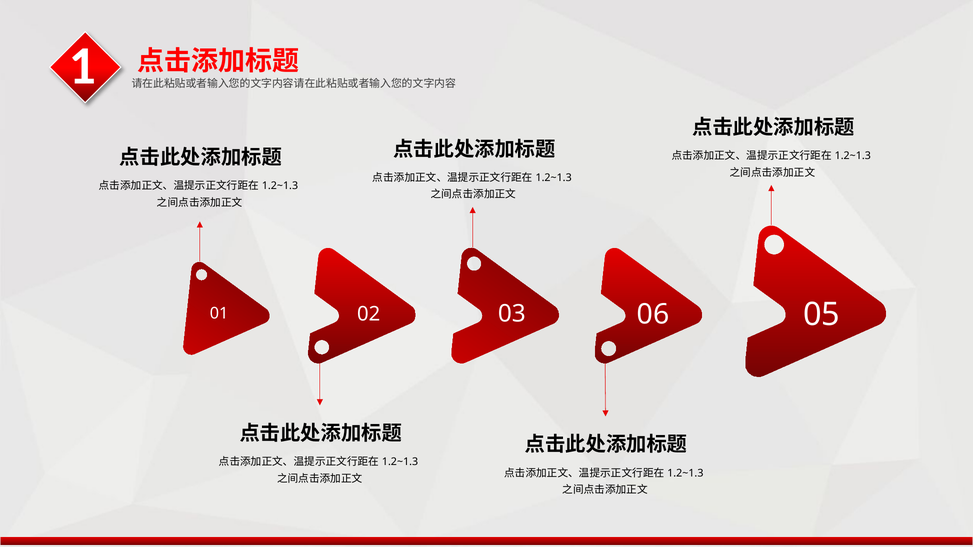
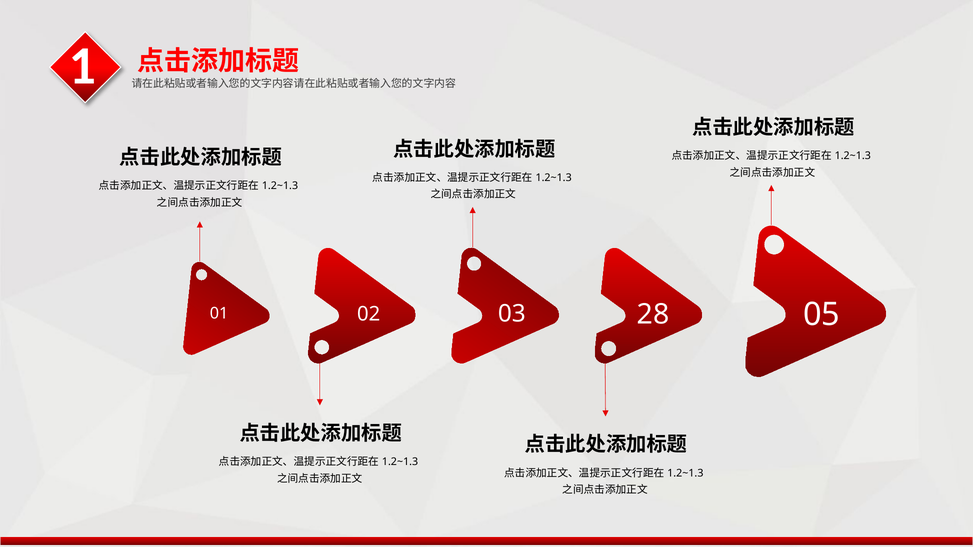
06: 06 -> 28 (653, 314)
